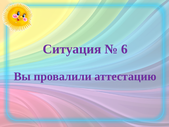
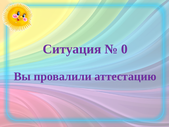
6: 6 -> 0 (124, 49)
